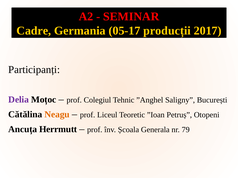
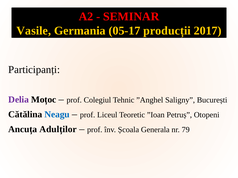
Cadre: Cadre -> Vasile (34, 31)
Neagu colour: orange -> blue (57, 115)
Herrmutt: Herrmutt -> Adulților (58, 130)
